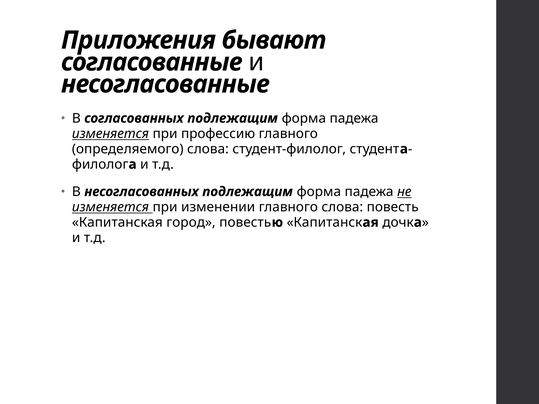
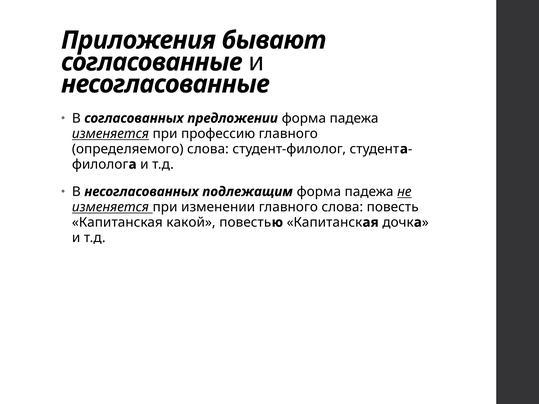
согласованных подлежащим: подлежащим -> предложении (233, 118)
город: город -> какой (191, 223)
